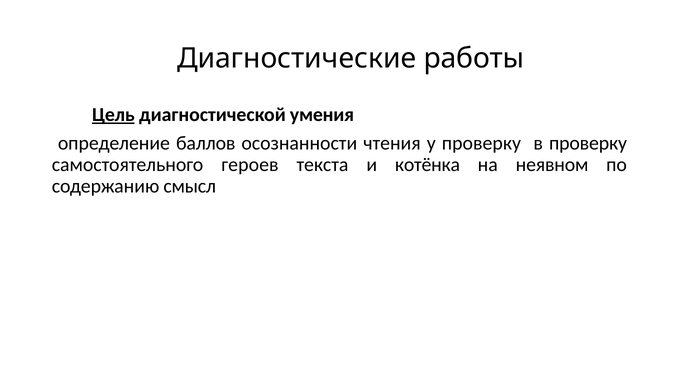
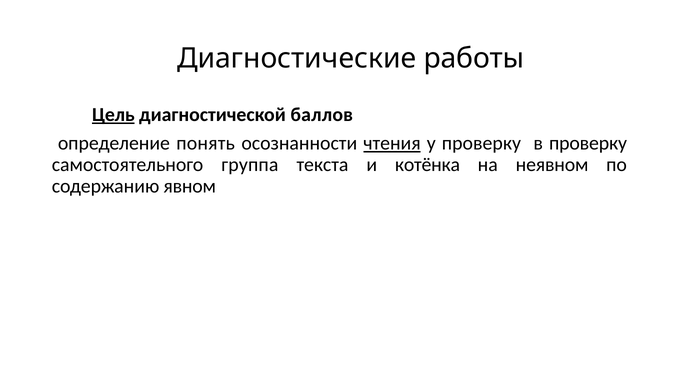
умения: умения -> баллов (322, 115)
баллов: баллов -> понять (206, 143)
чтения underline: none -> present (392, 143)
героев: героев -> группа (250, 165)
смысл: смысл -> явном (190, 186)
